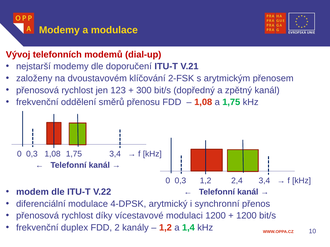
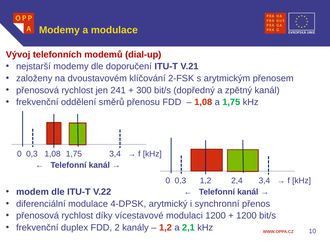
123: 123 -> 241 (118, 90)
1,4: 1,4 -> 2,1 (188, 228)
